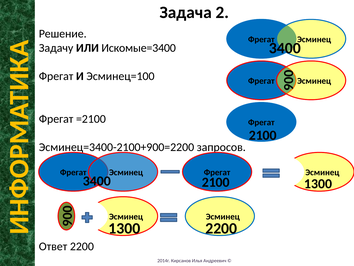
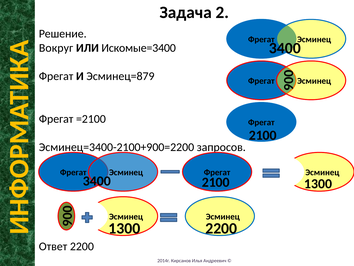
Задачу: Задачу -> Вокруг (56, 48)
Эсминец=100: Эсминец=100 -> Эсминец=879 (120, 76)
